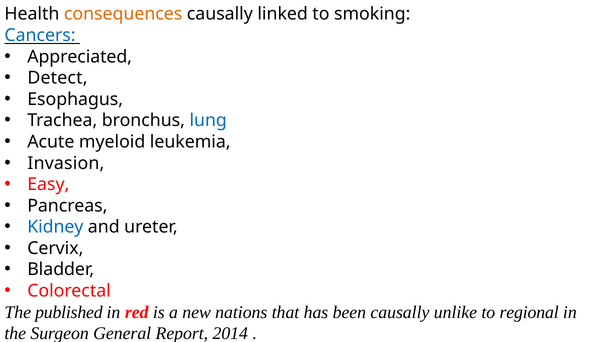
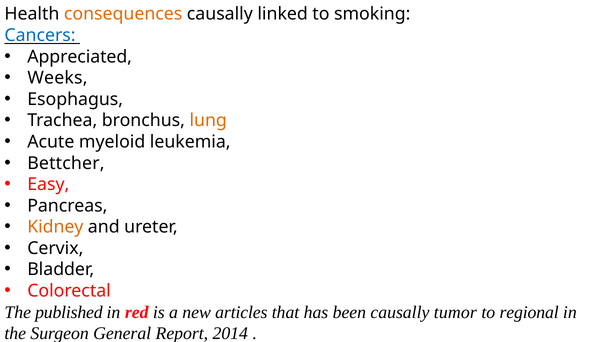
Detect: Detect -> Weeks (57, 78)
lung colour: blue -> orange (208, 121)
Invasion: Invasion -> Bettcher (66, 163)
Kidney colour: blue -> orange (55, 227)
nations: nations -> articles (241, 312)
unlike: unlike -> tumor (455, 312)
